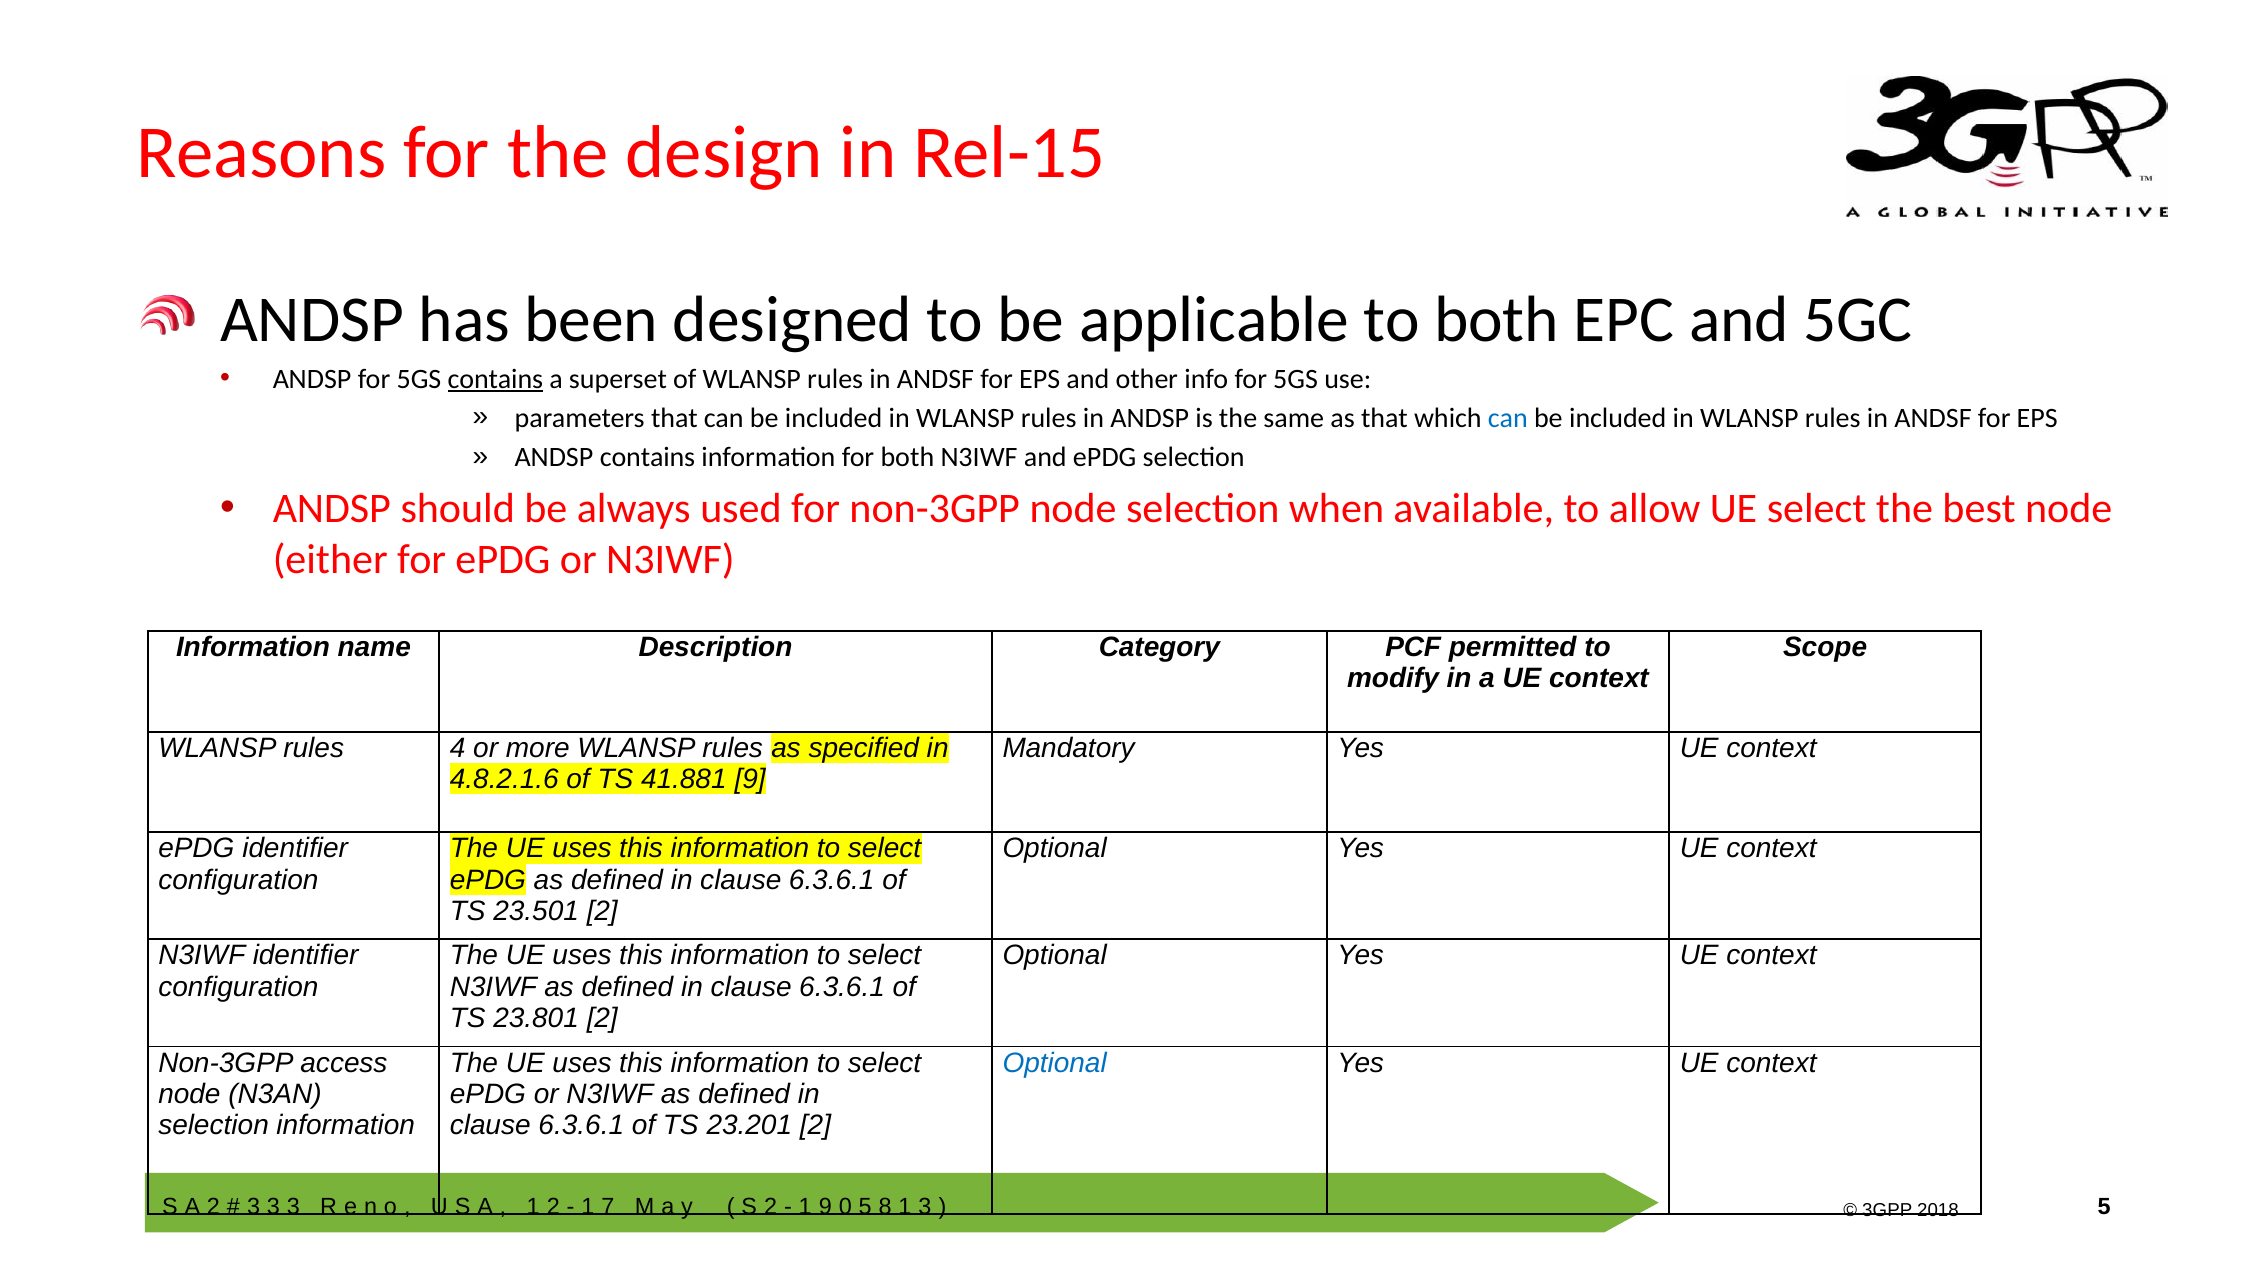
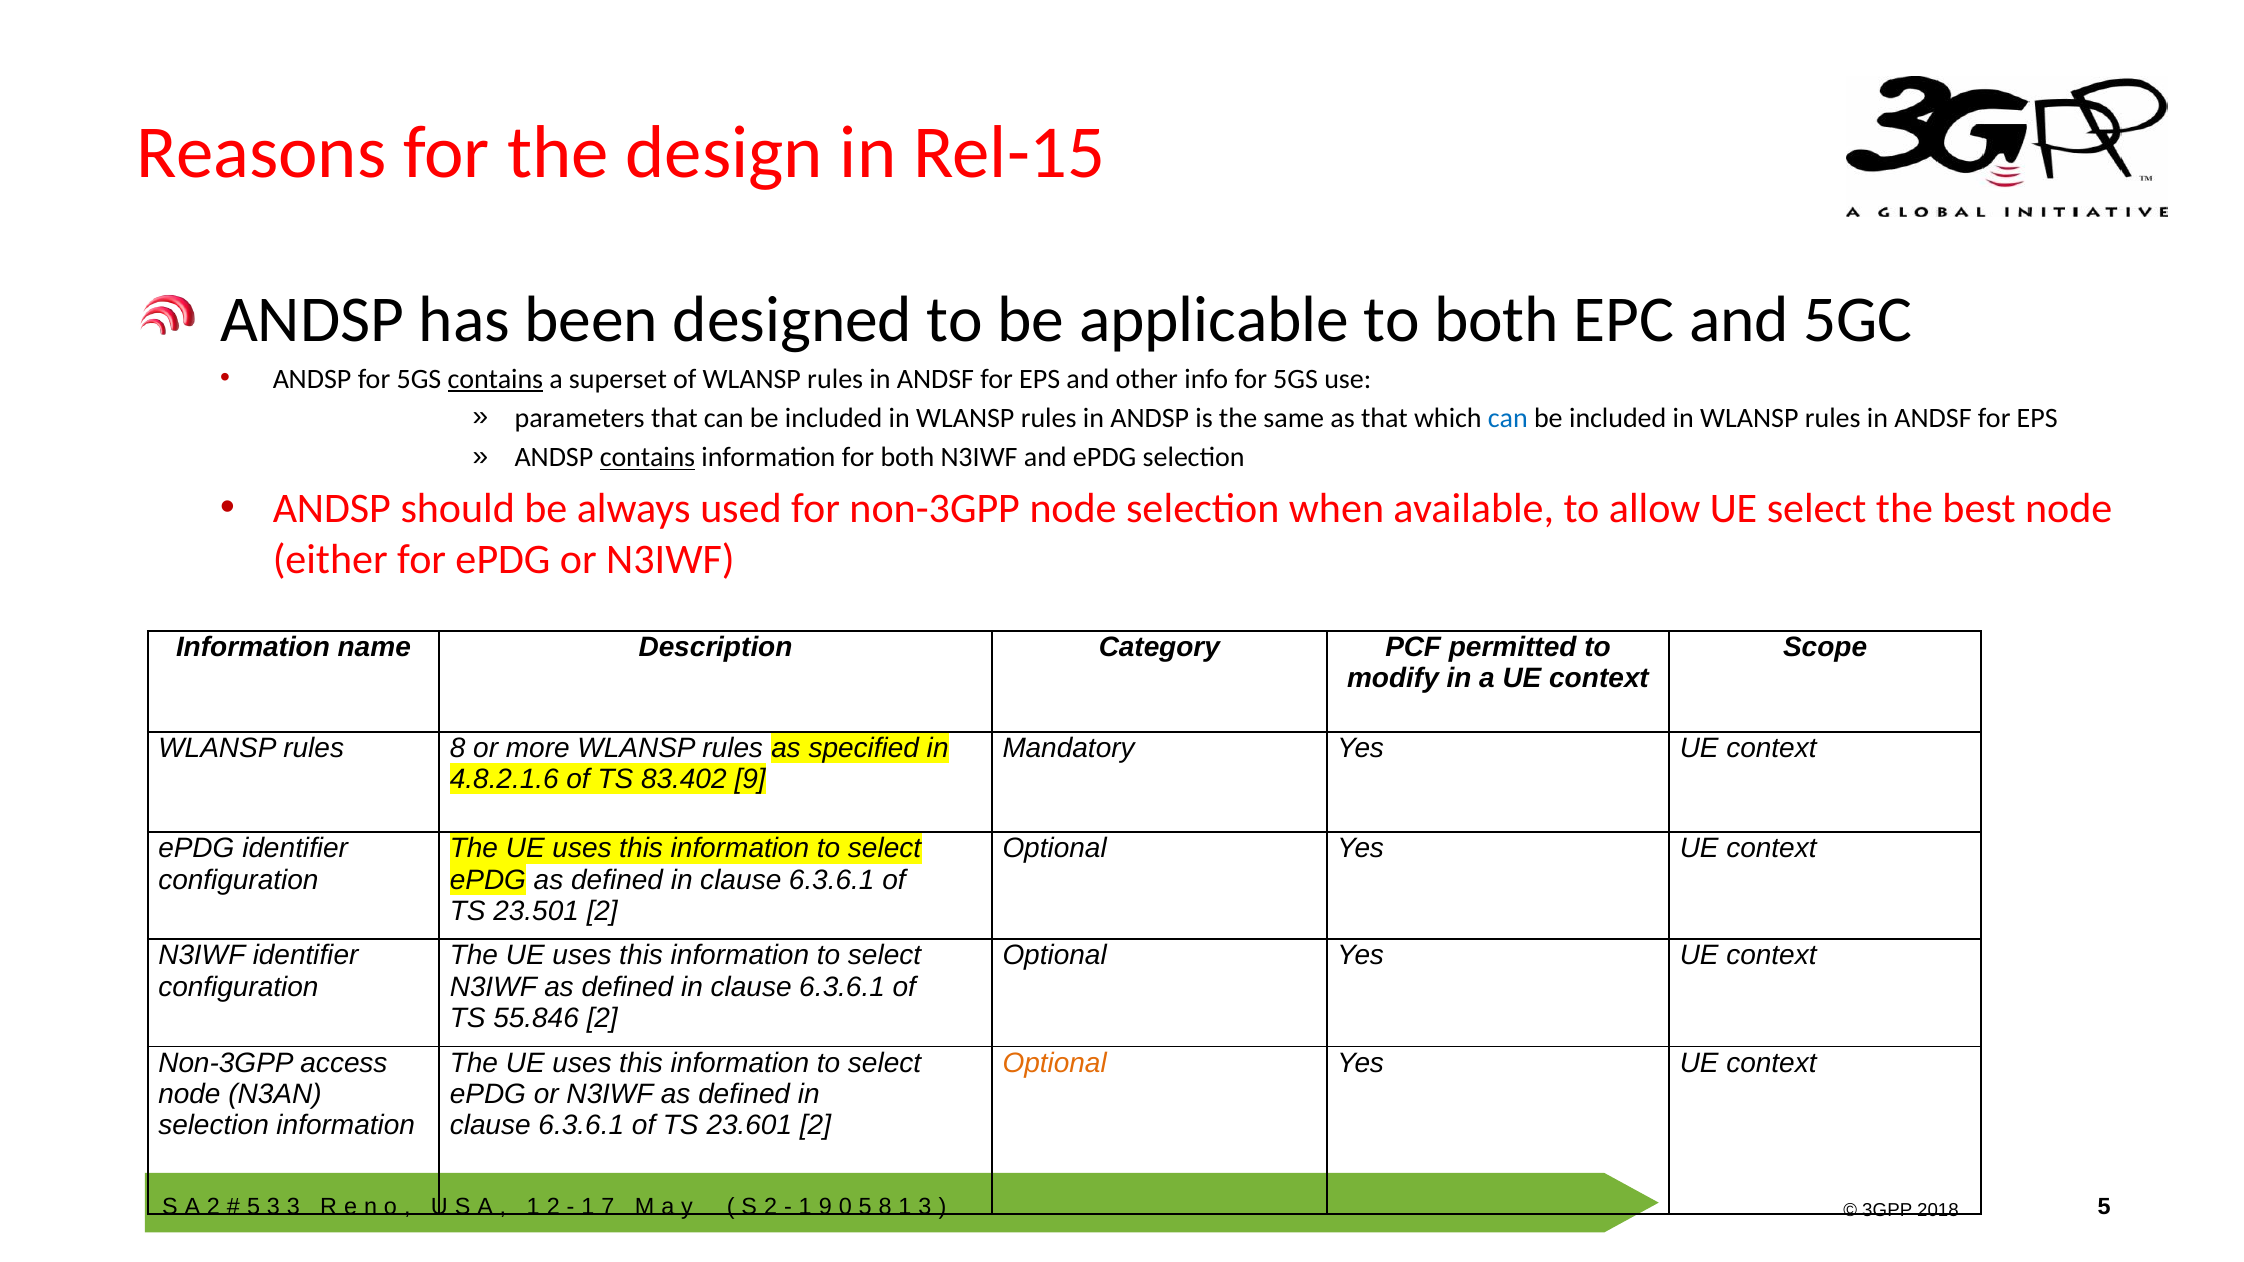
contains underline: none -> present (648, 458)
rules 4: 4 -> 8 (458, 748)
41.881: 41.881 -> 83.402 (684, 779)
23.801: 23.801 -> 55.846 (536, 1019)
Optional colour: blue -> orange (1055, 1063)
23.201: 23.201 -> 23.601 (749, 1126)
3: 3 -> 5 (254, 1207)
